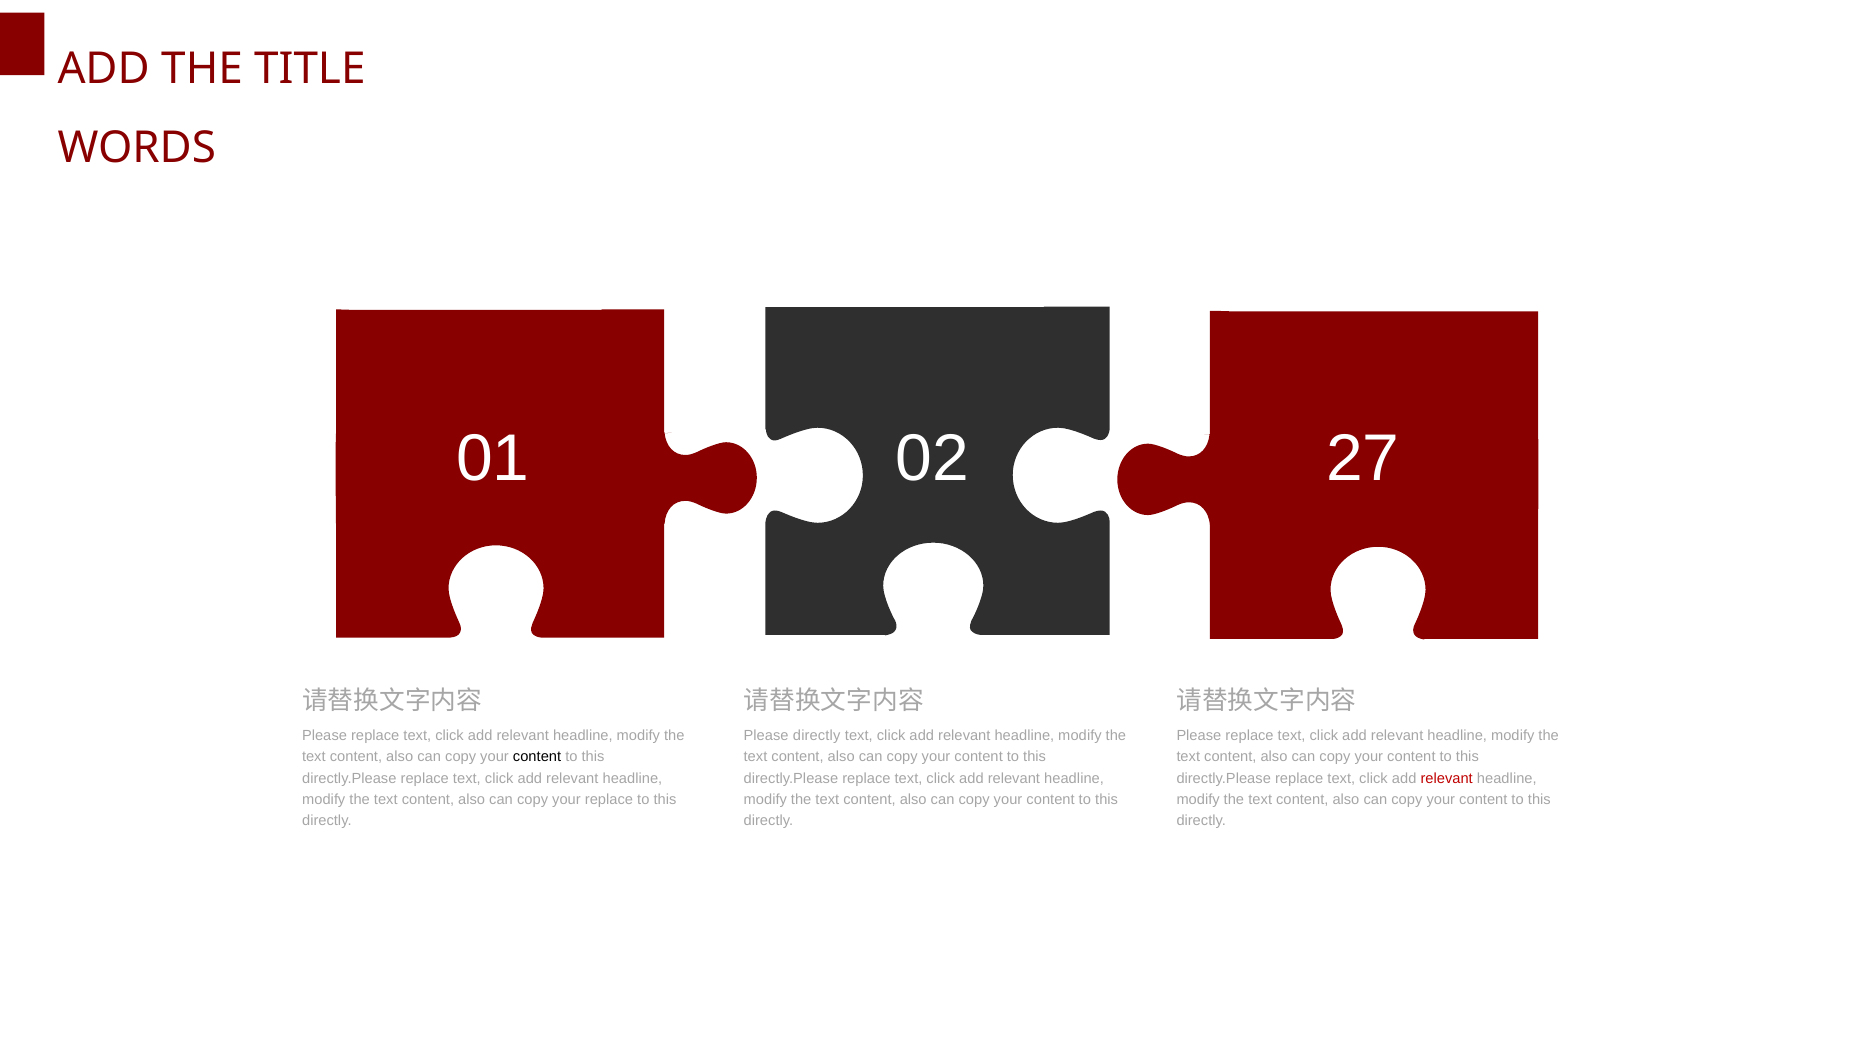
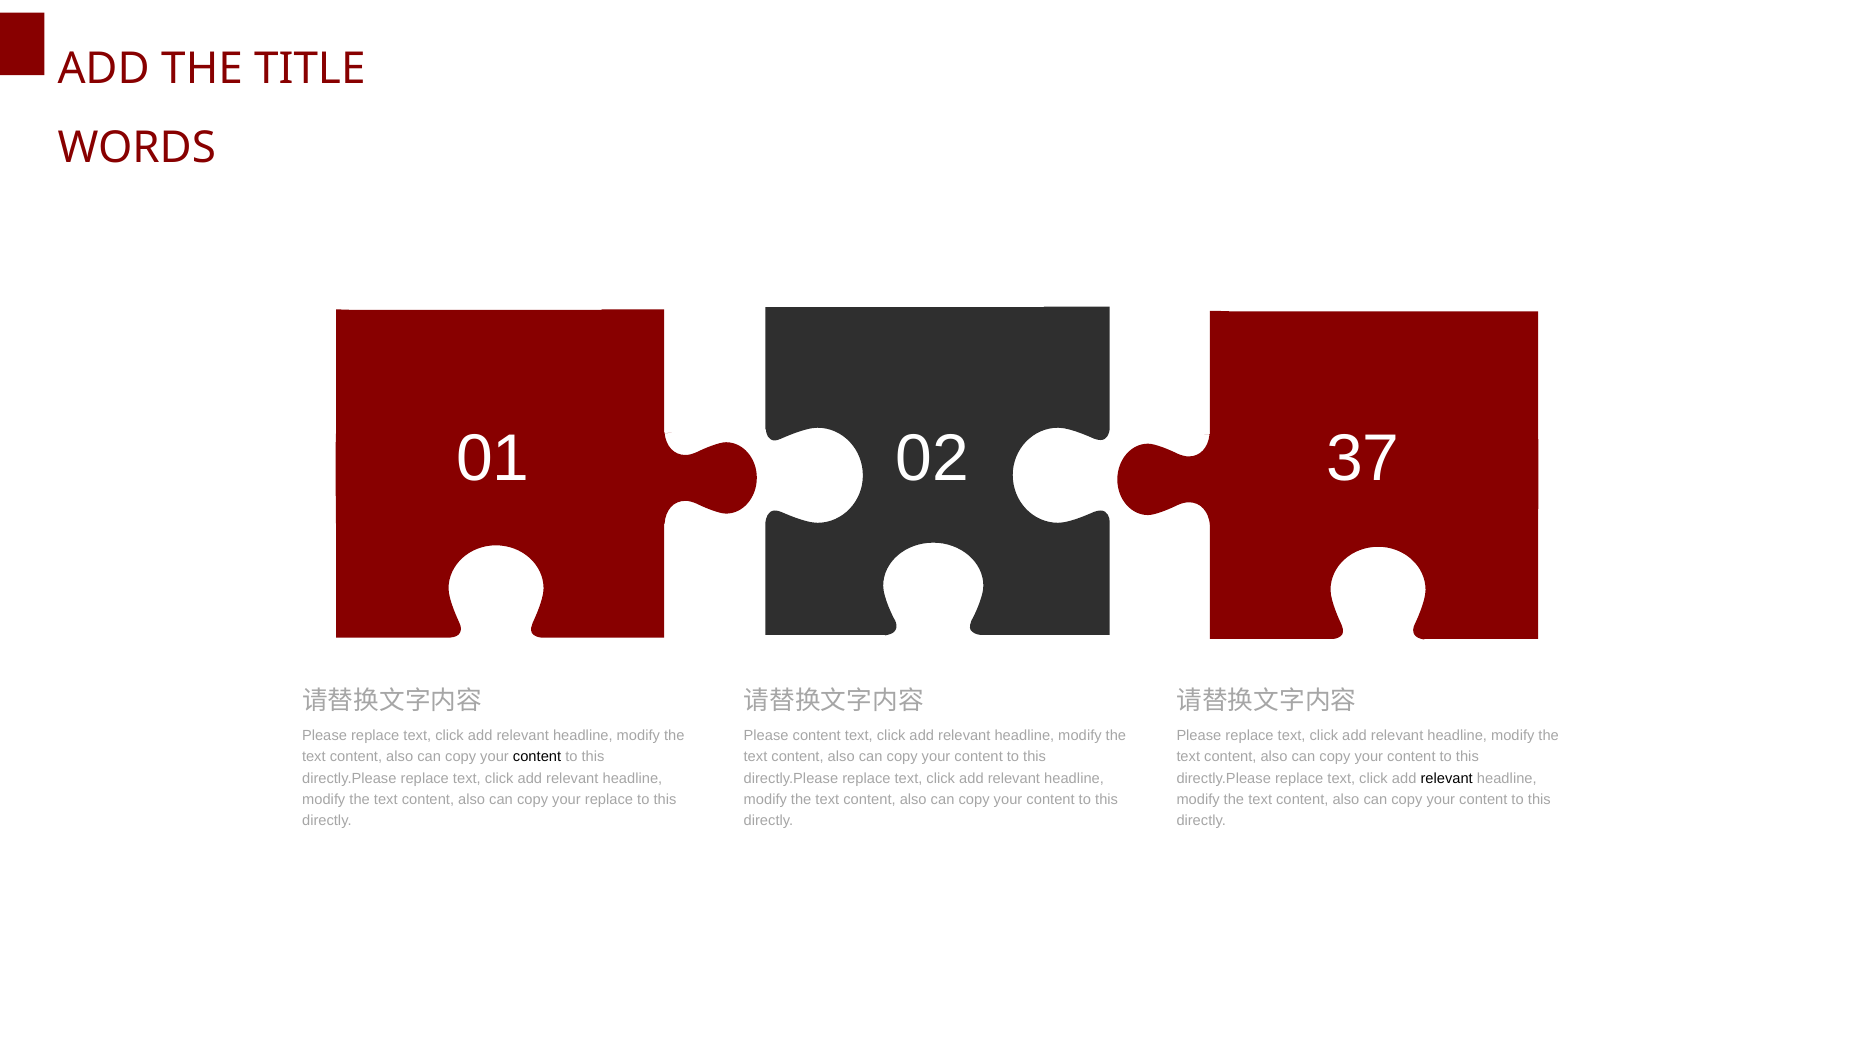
27: 27 -> 37 (1363, 458)
Please directly: directly -> content (817, 736)
relevant colour: red -> black (1447, 778)
